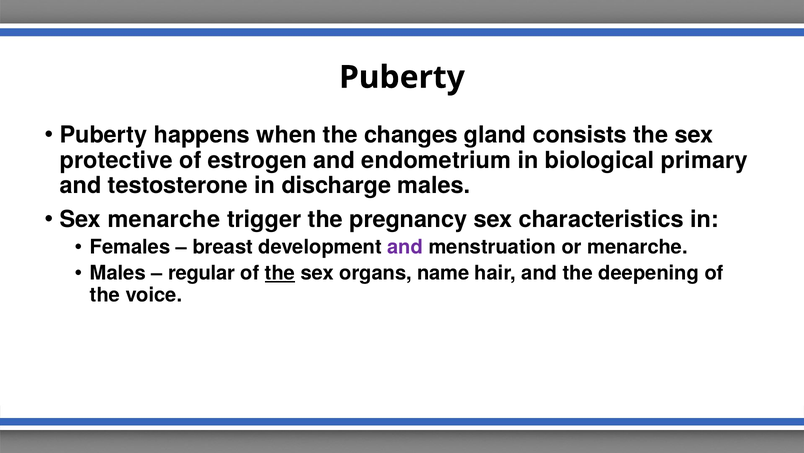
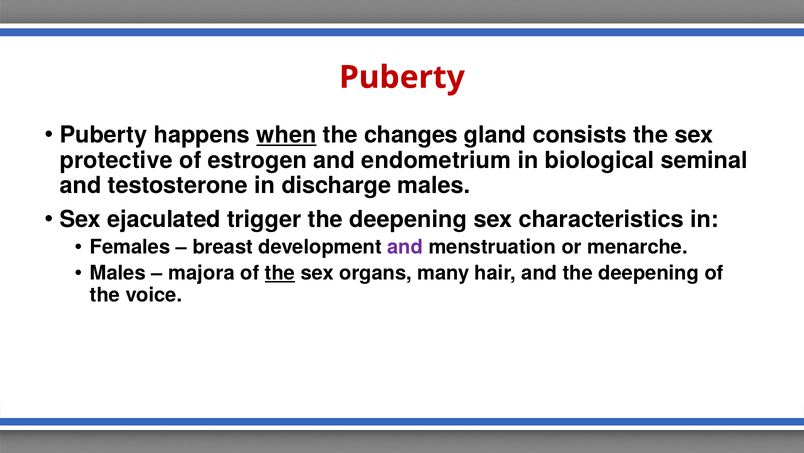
Puberty colour: black -> red (402, 77)
when underline: none -> present (286, 135)
primary: primary -> seminal (704, 160)
Sex menarche: menarche -> ejaculated (164, 219)
trigger the pregnancy: pregnancy -> deepening (408, 219)
regular: regular -> majora (201, 273)
name: name -> many (443, 273)
